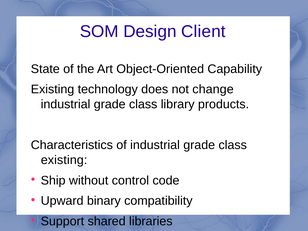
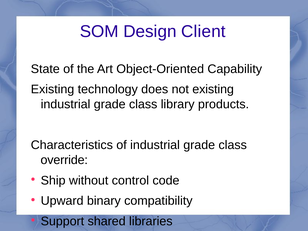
not change: change -> existing (213, 89)
existing: existing -> override (64, 160)
